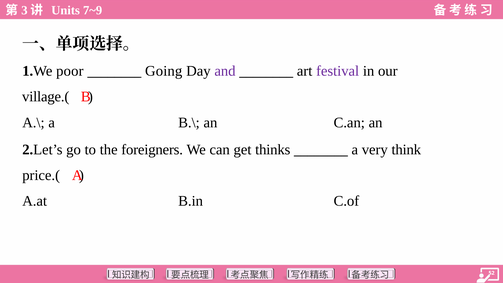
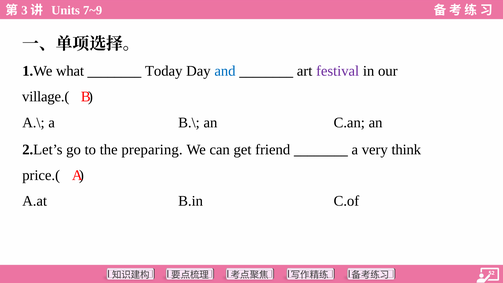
poor: poor -> what (70, 71)
Going: Going -> Today (164, 71)
and colour: purple -> blue (225, 71)
foreigners: foreigners -> preparing (152, 150)
thinks: thinks -> friend (273, 150)
